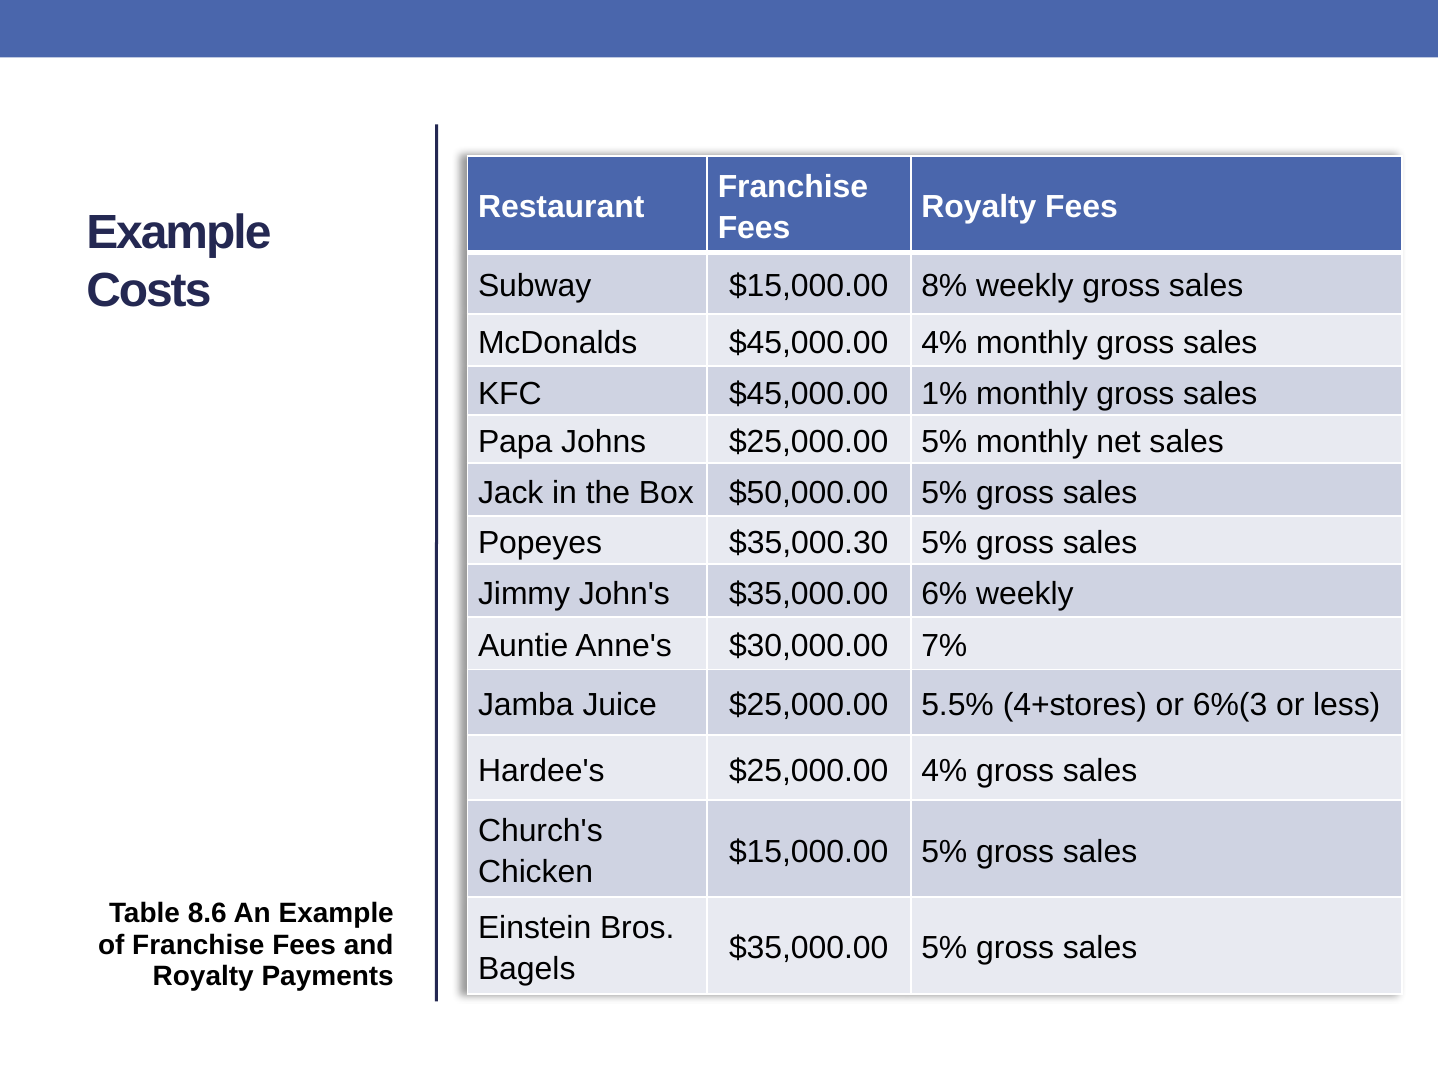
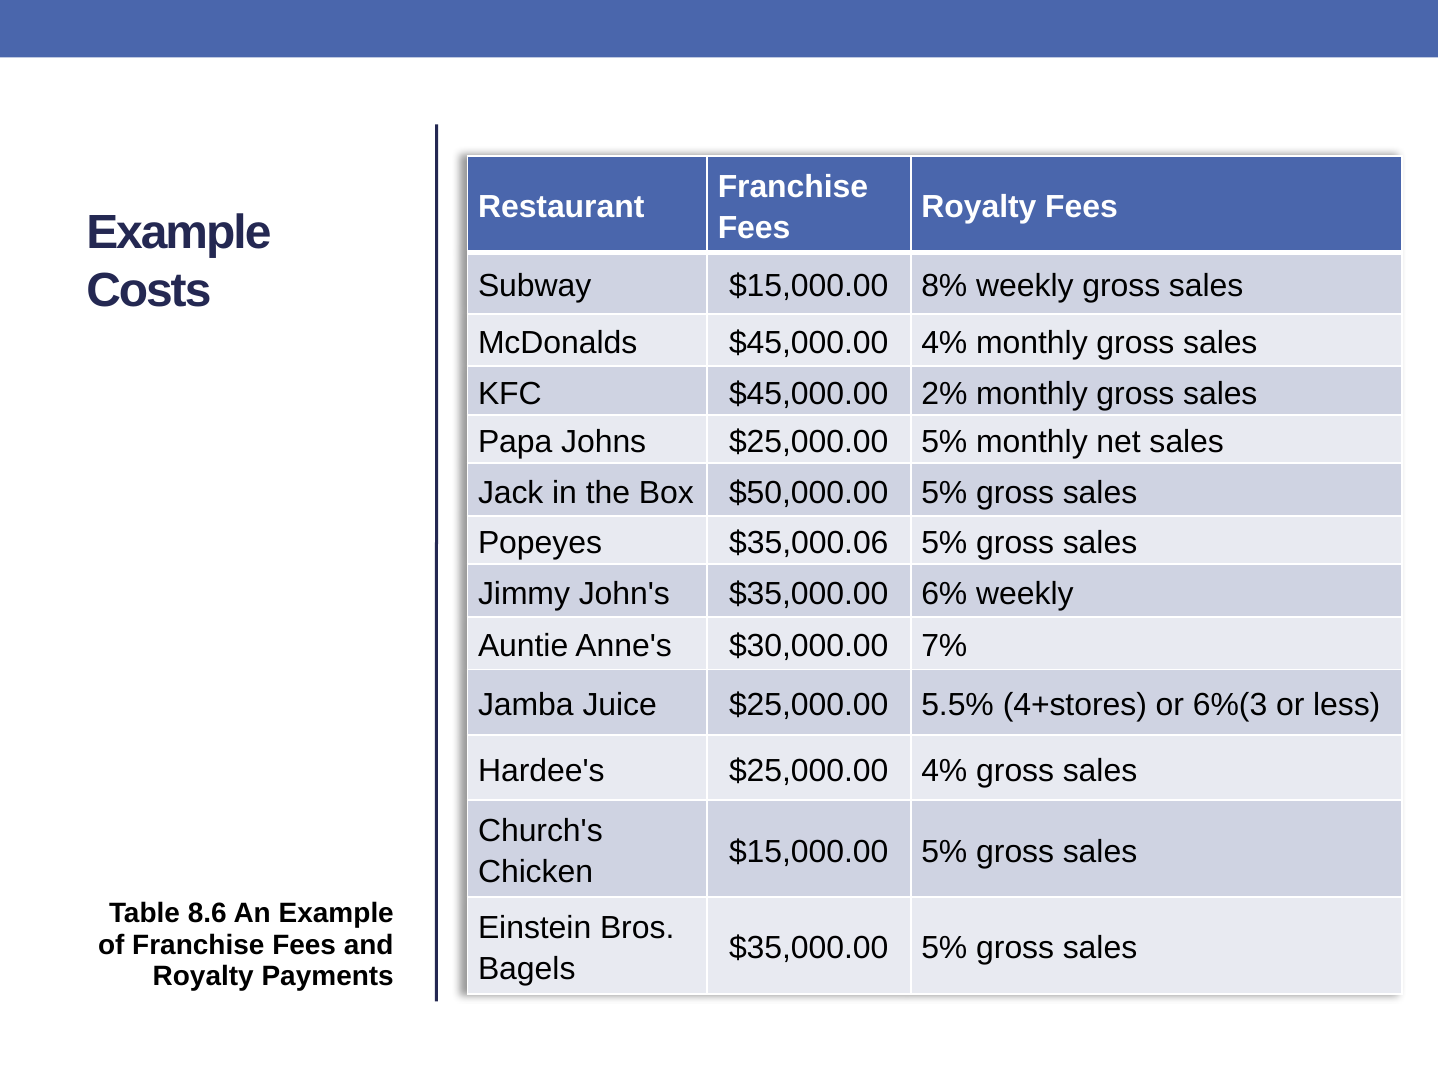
1%: 1% -> 2% (944, 394)
$35,000.30: $35,000.30 -> $35,000.06 (809, 543)
